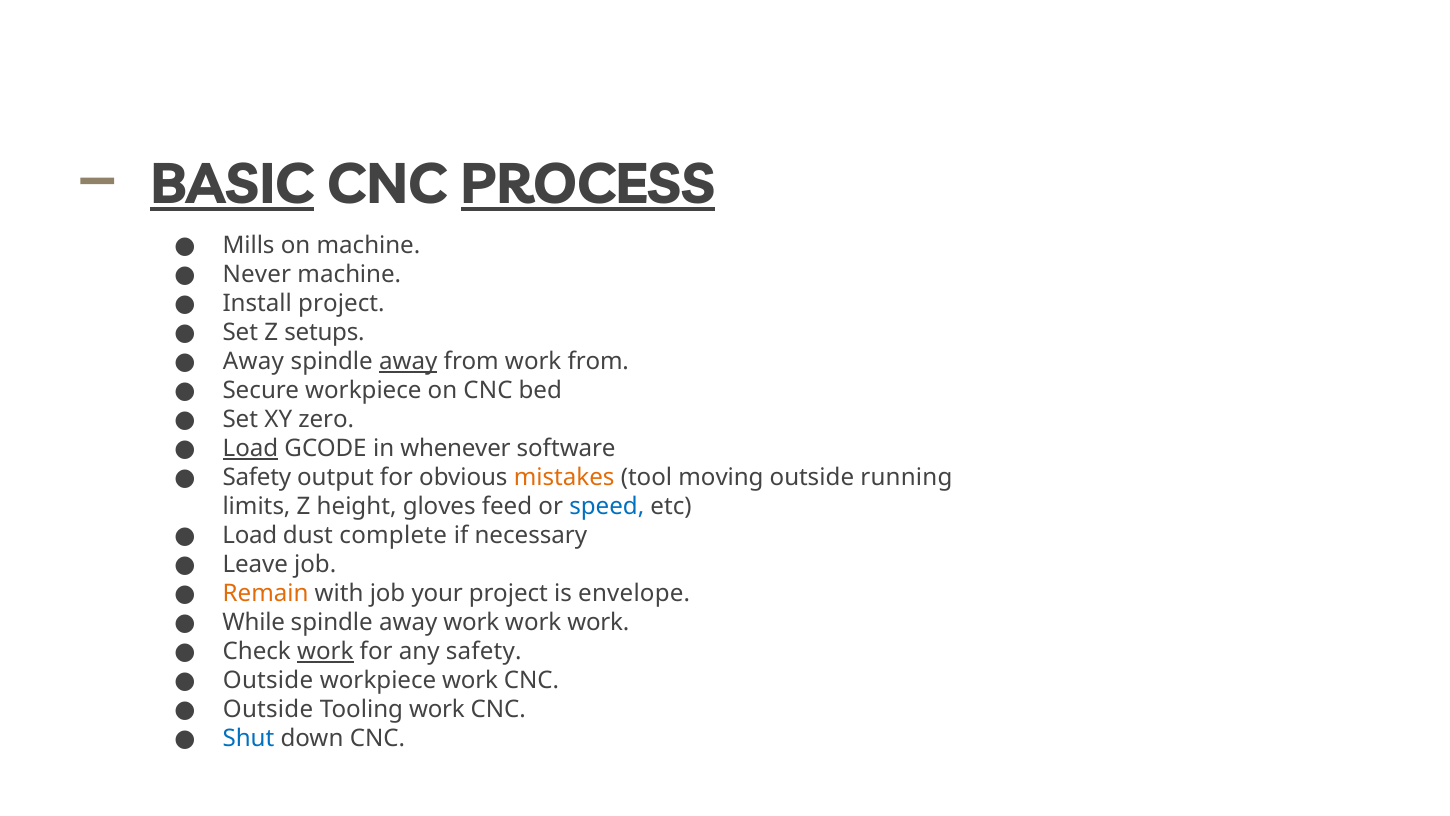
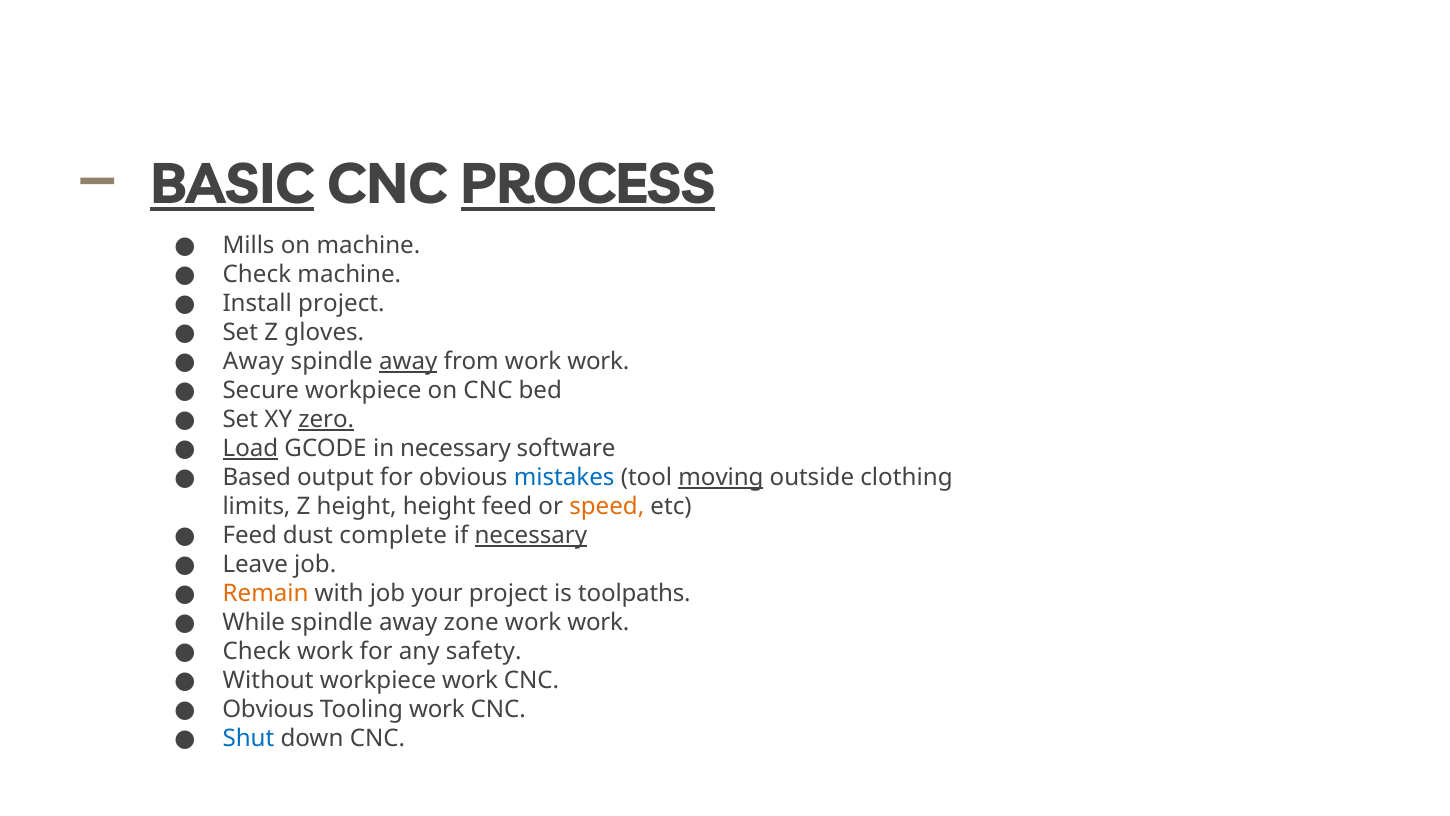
Never: Never -> Check (257, 274)
setups: setups -> gloves (324, 332)
from work from: from -> work (598, 361)
zero underline: none -> present (326, 419)
in whenever: whenever -> necessary (455, 448)
Safety: Safety -> Based (257, 477)
mistakes colour: orange -> blue (564, 477)
moving underline: none -> present (721, 477)
running: running -> clothing (906, 477)
height gloves: gloves -> height (439, 506)
speed colour: blue -> orange (607, 506)
Load: Load -> Feed (250, 535)
necessary underline: none -> present (531, 535)
envelope: envelope -> toolpaths (634, 593)
away work: work -> zone (471, 622)
work underline: present -> none (325, 651)
Outside: Outside -> Without (268, 680)
Outside: Outside -> Obvious (268, 709)
